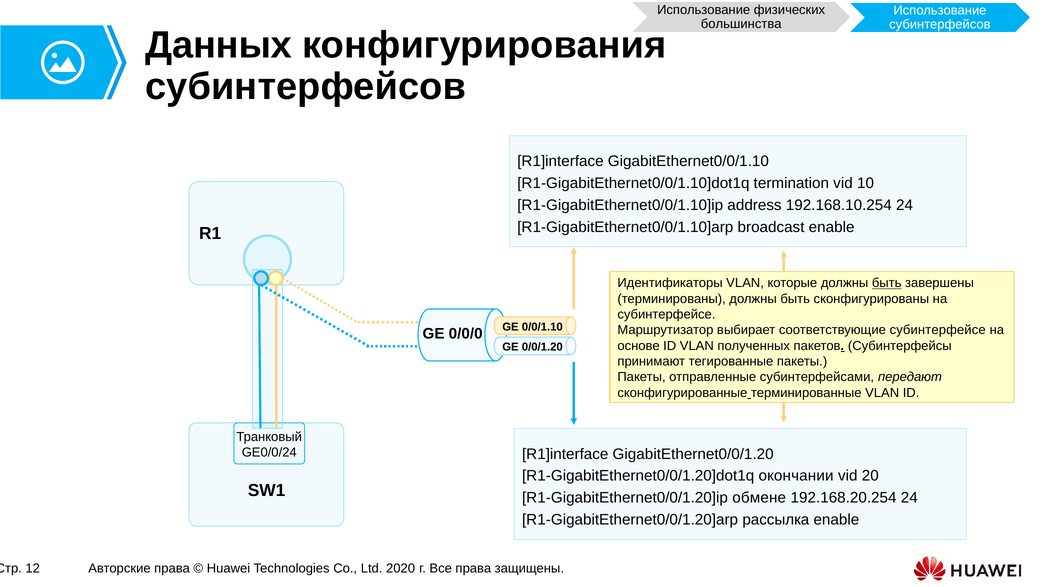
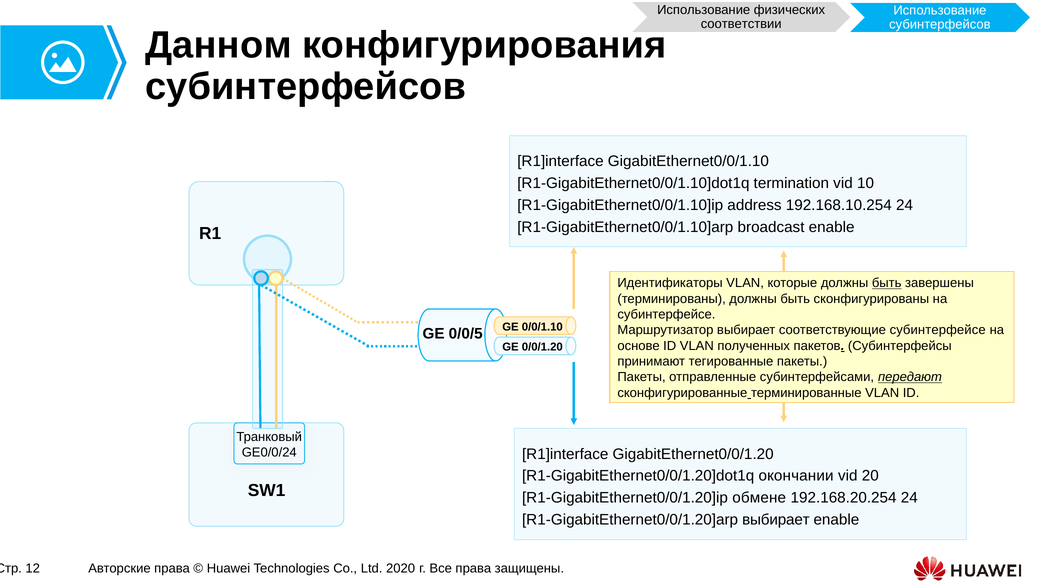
большинства: большинства -> соответствии (741, 24)
Данных: Данных -> Данном (218, 45)
0/0/0: 0/0/0 -> 0/0/5 (466, 334)
передают underline: none -> present (910, 377)
R1-GigabitEthernet0/0/1.20]arp рассылка: рассылка -> выбирает (776, 520)
